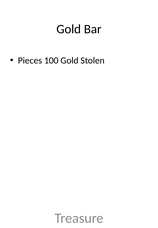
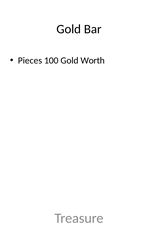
Stolen: Stolen -> Worth (93, 61)
